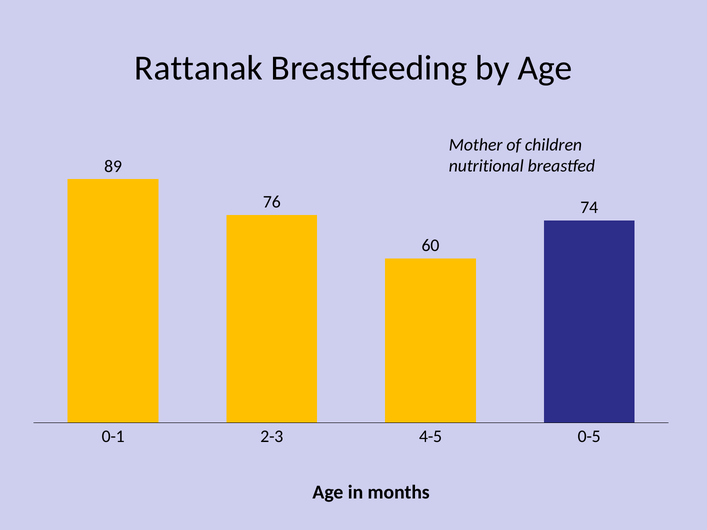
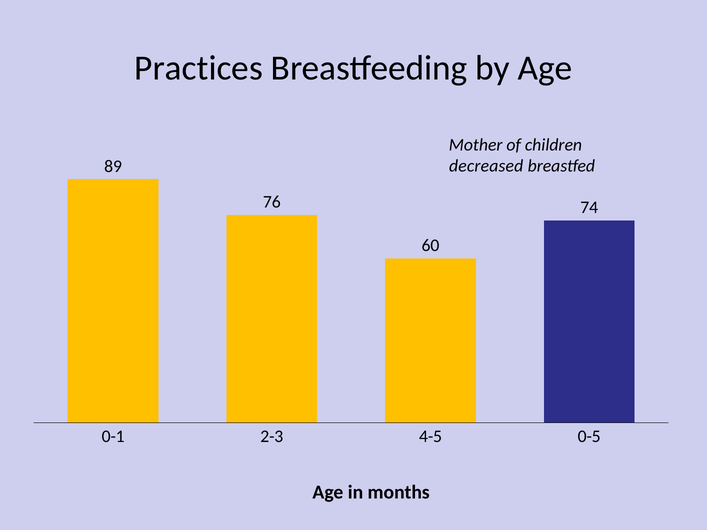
Rattanak: Rattanak -> Practices (199, 68)
nutritional: nutritional -> decreased (486, 166)
